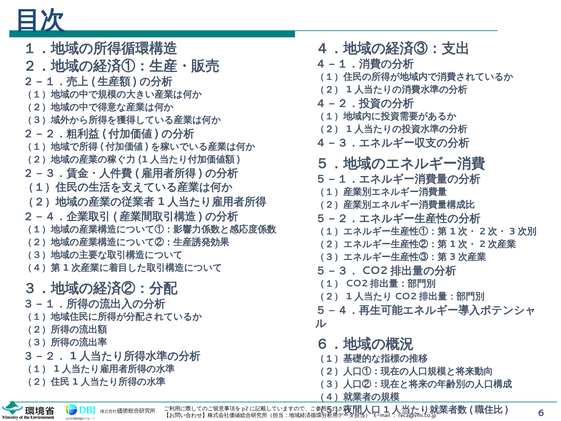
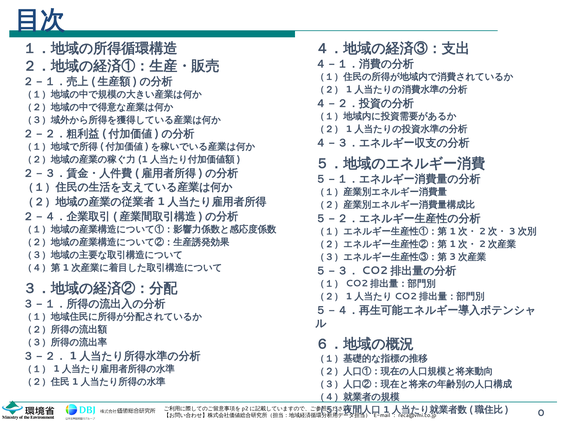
6: 6 -> 0 (541, 413)
